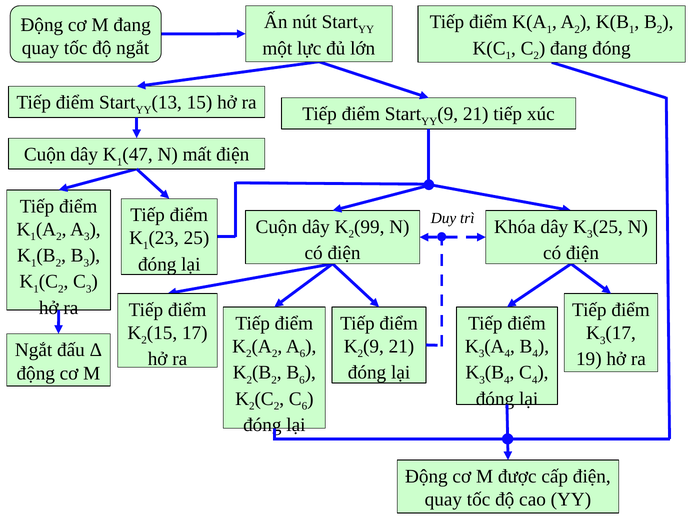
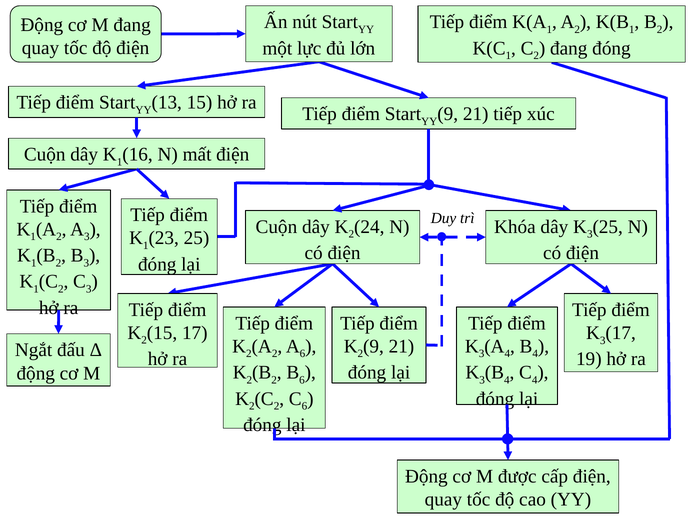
độ ngắt: ngắt -> điện (133, 48)
47: 47 -> 16 (138, 154)
99: 99 -> 24 (369, 227)
